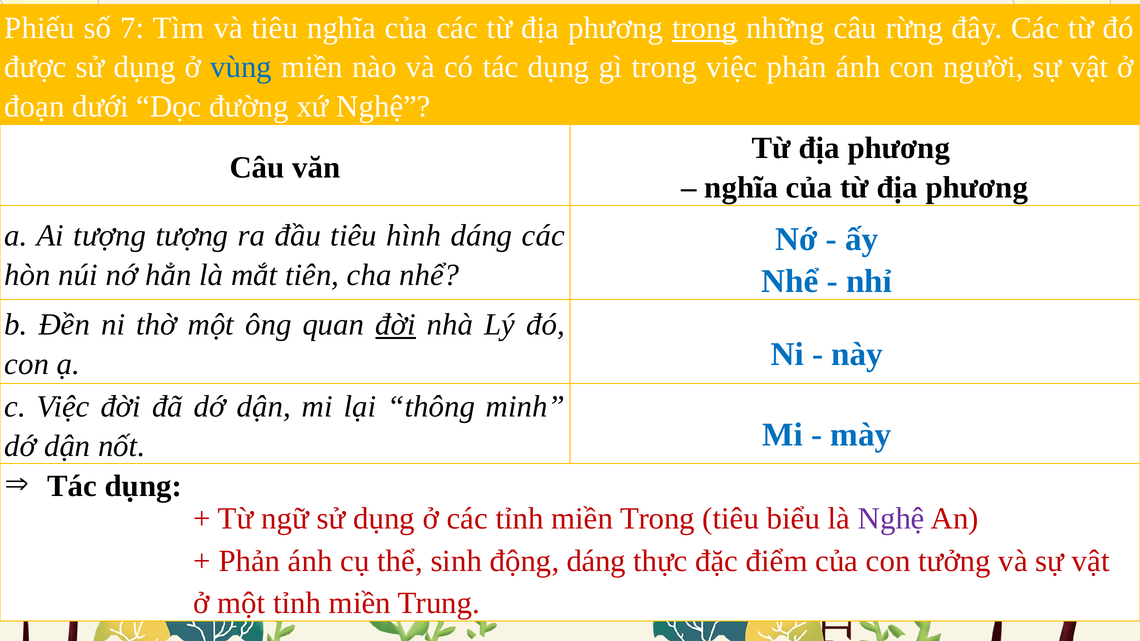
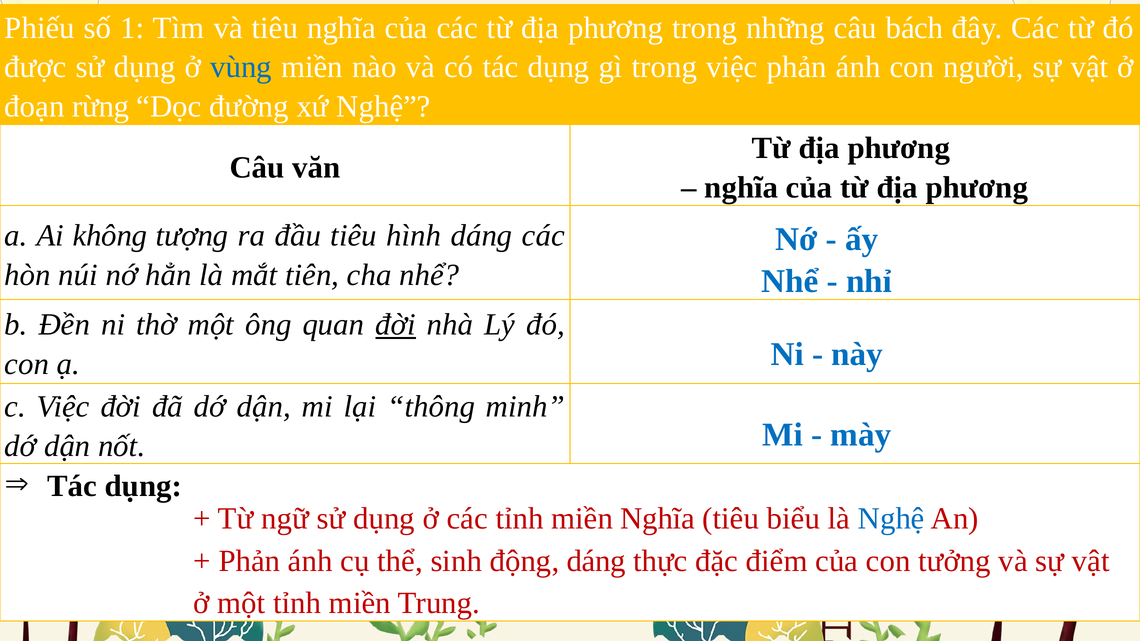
7: 7 -> 1 (132, 28)
trong underline: present -> none (705, 28)
rừng: rừng -> bách (915, 28)
dưới: dưới -> rừng (101, 106)
Ai tượng: tượng -> không (110, 236)
miền Trong: Trong -> Nghĩa (658, 519)
Nghệ colour: purple -> blue (891, 519)
